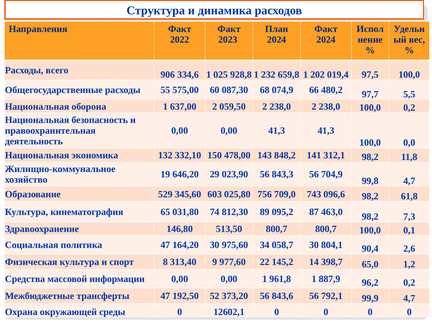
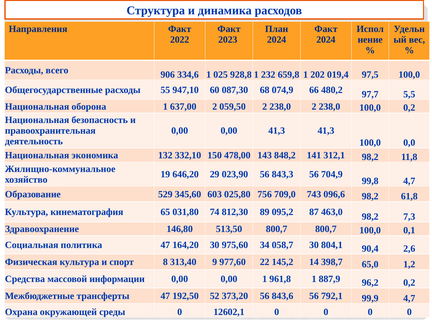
575,00: 575,00 -> 947,10 (186, 90)
